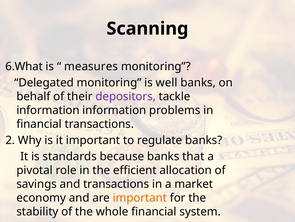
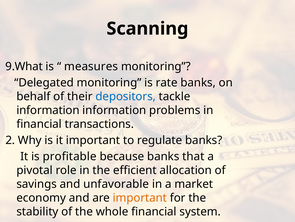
6.What: 6.What -> 9.What (24, 66)
well: well -> rate (167, 82)
depositors colour: purple -> blue (126, 96)
standards: standards -> profitable (70, 156)
and transactions: transactions -> unfavorable (116, 183)
